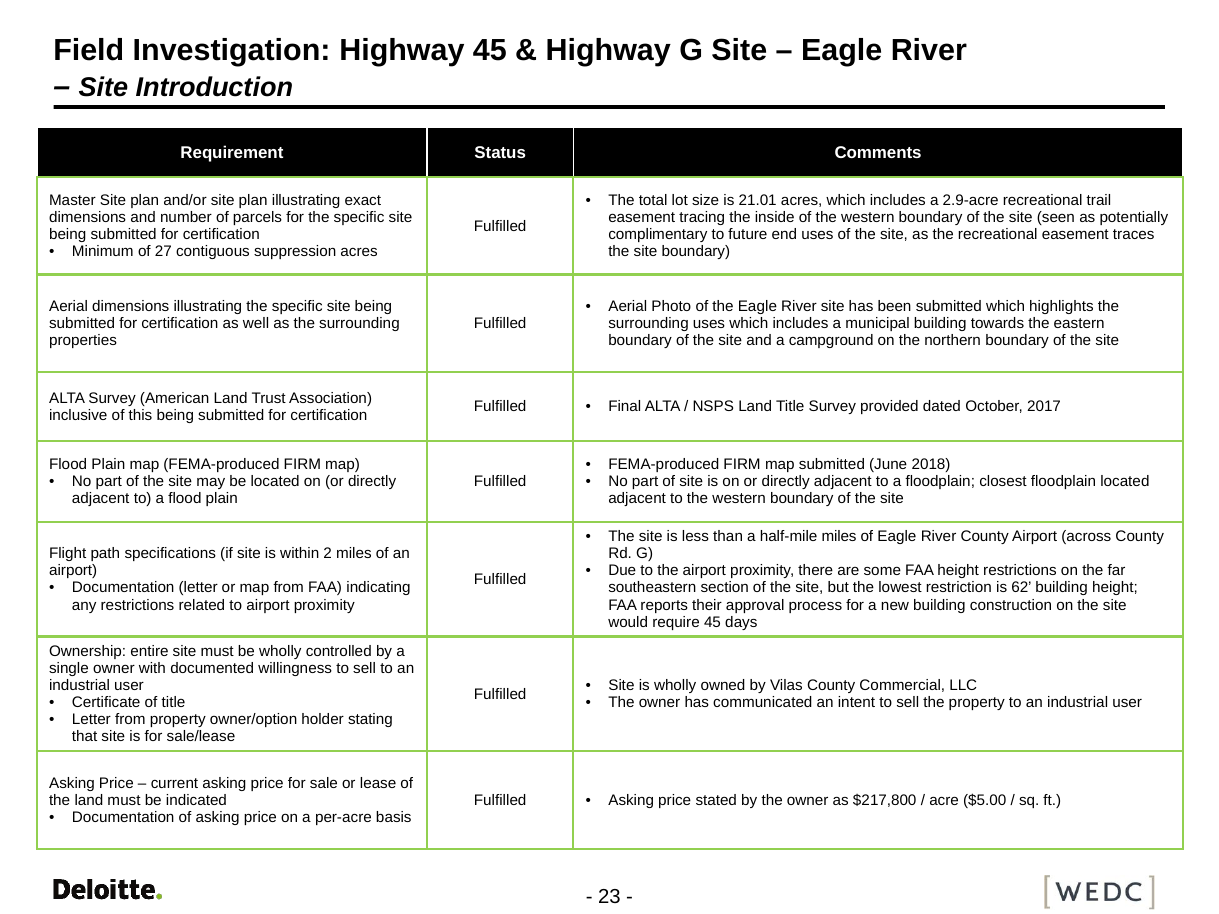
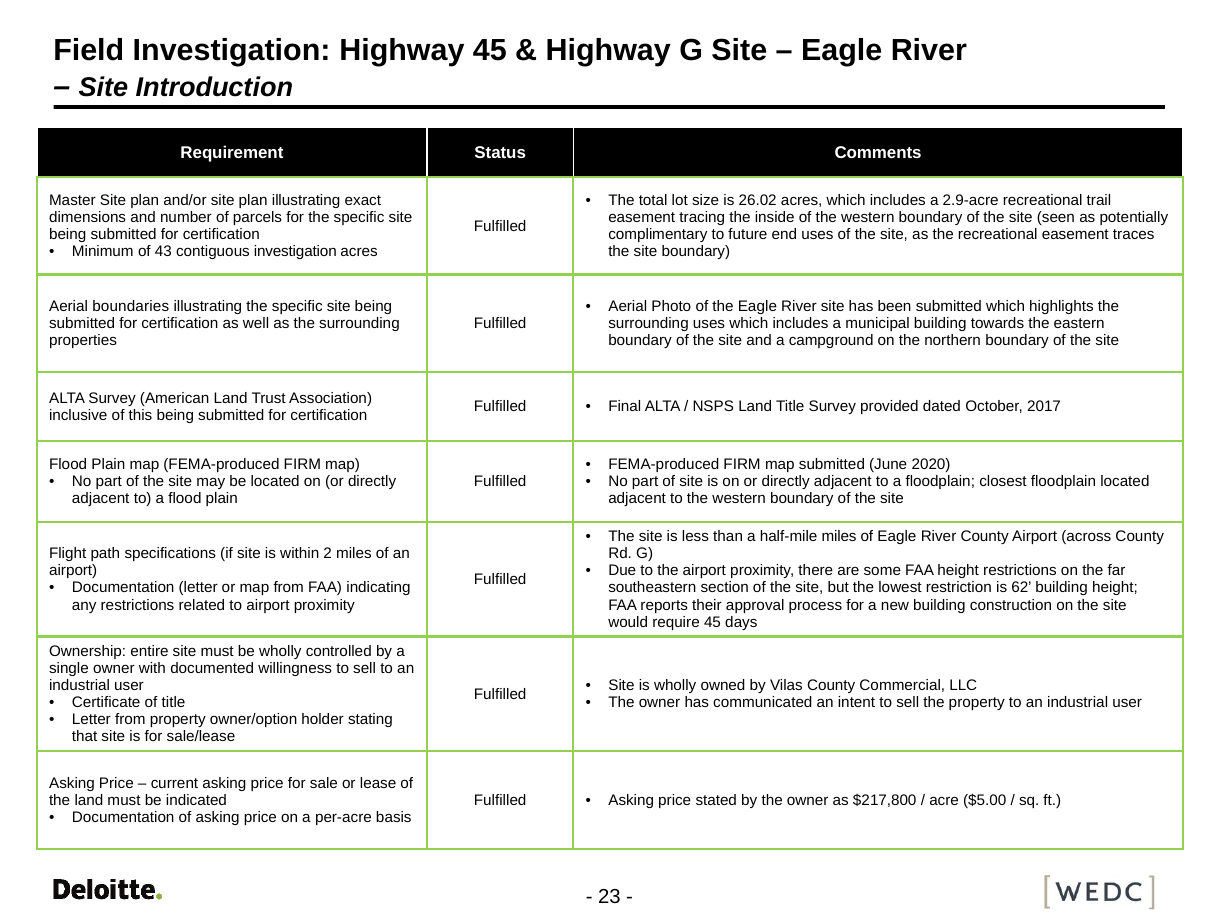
21.01: 21.01 -> 26.02 (758, 200)
27: 27 -> 43 (163, 252)
contiguous suppression: suppression -> investigation (295, 252)
Aerial dimensions: dimensions -> boundaries (131, 307)
2018: 2018 -> 2020 (931, 465)
